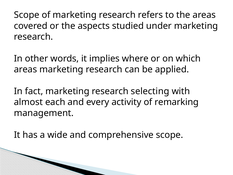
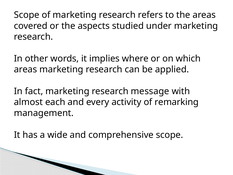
selecting: selecting -> message (150, 91)
